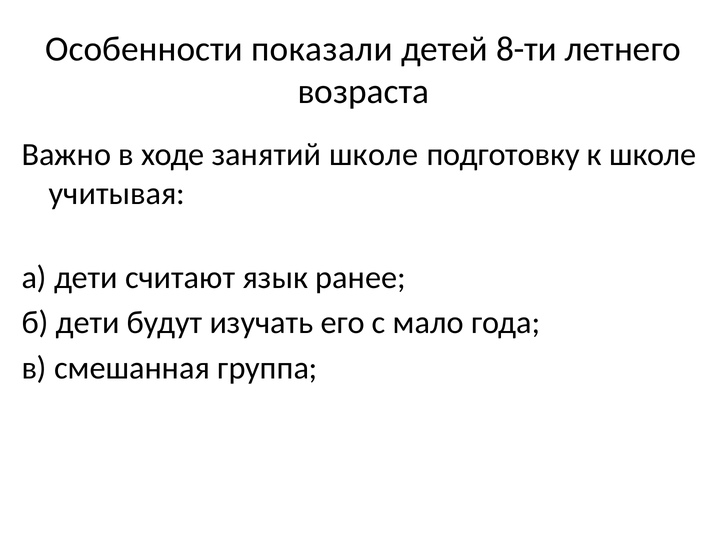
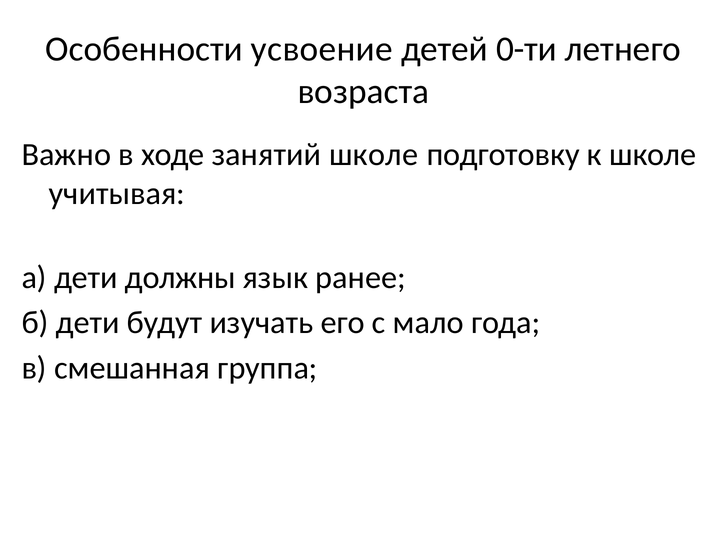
показали: показали -> усвоение (322, 49)
8-ти: 8-ти -> 0-ти (527, 49)
считают: считают -> должны (180, 278)
